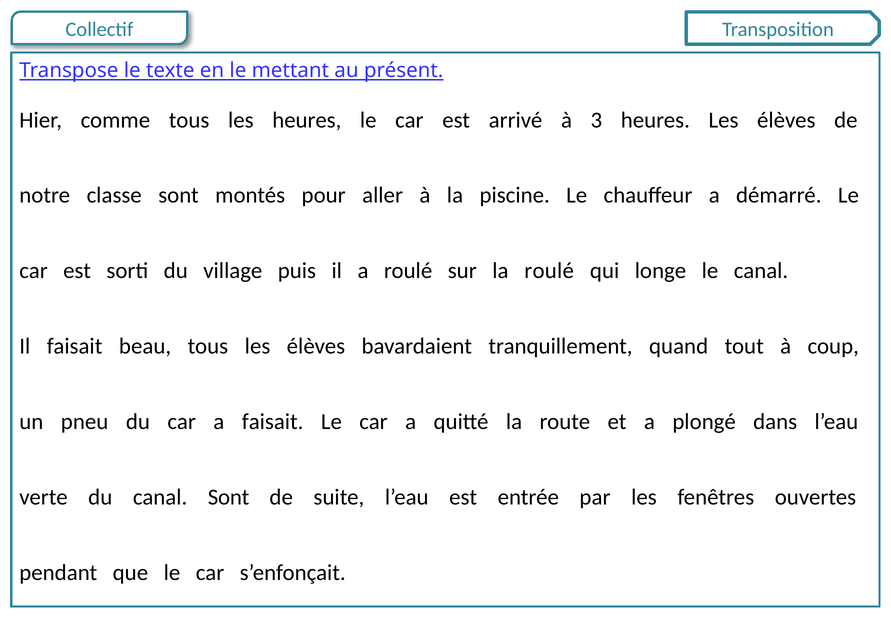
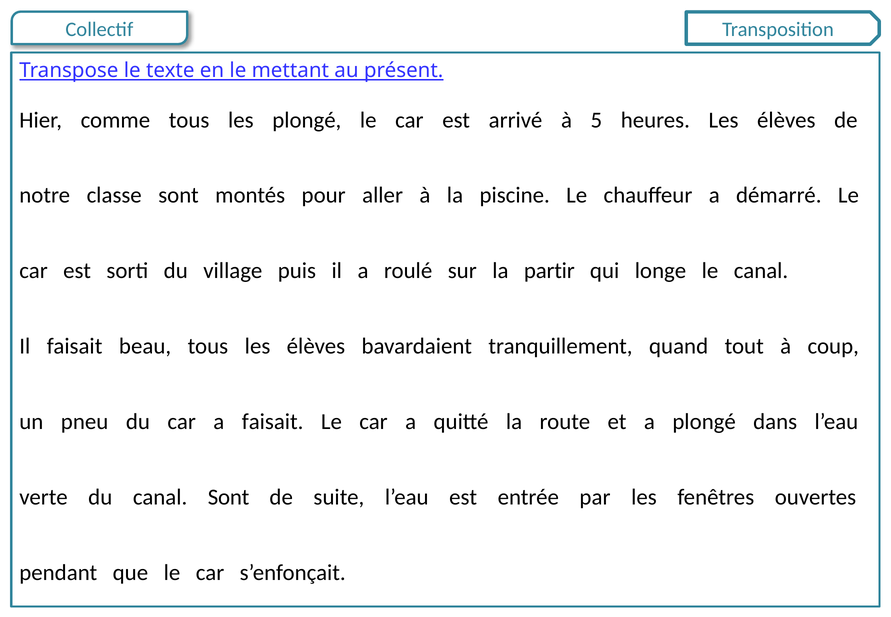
les heures: heures -> plongé (307, 120)
3: 3 -> 5 (596, 120)
la roulé: roulé -> partir (549, 271)
